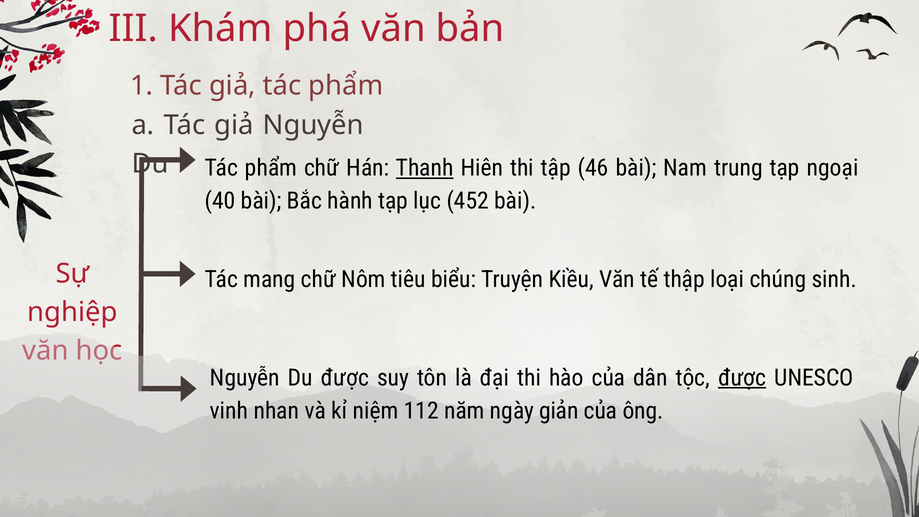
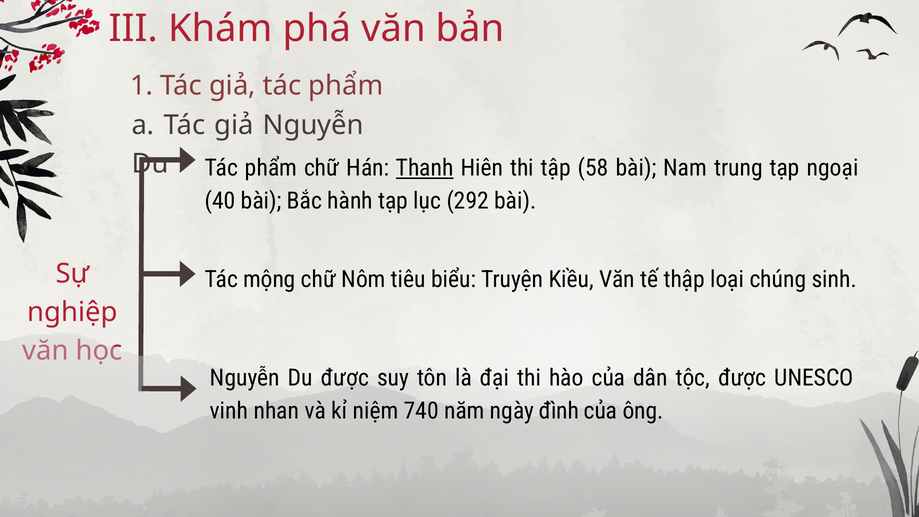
46: 46 -> 58 (593, 168)
452: 452 -> 292 (468, 201)
mang: mang -> mộng (269, 279)
được underline: present -> none (742, 378)
112: 112 -> 740 (421, 411)
giản: giản -> đình (559, 411)
